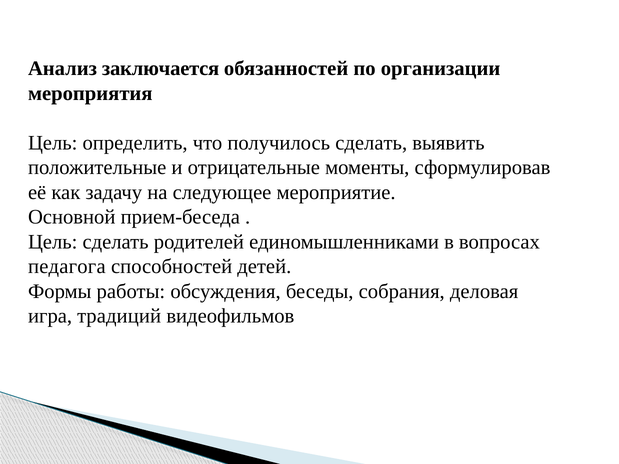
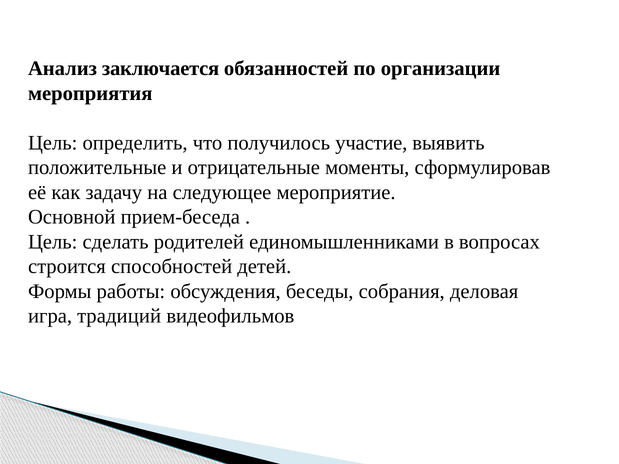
получилось сделать: сделать -> участие (371, 143)
педагога: педагога -> строится (67, 267)
